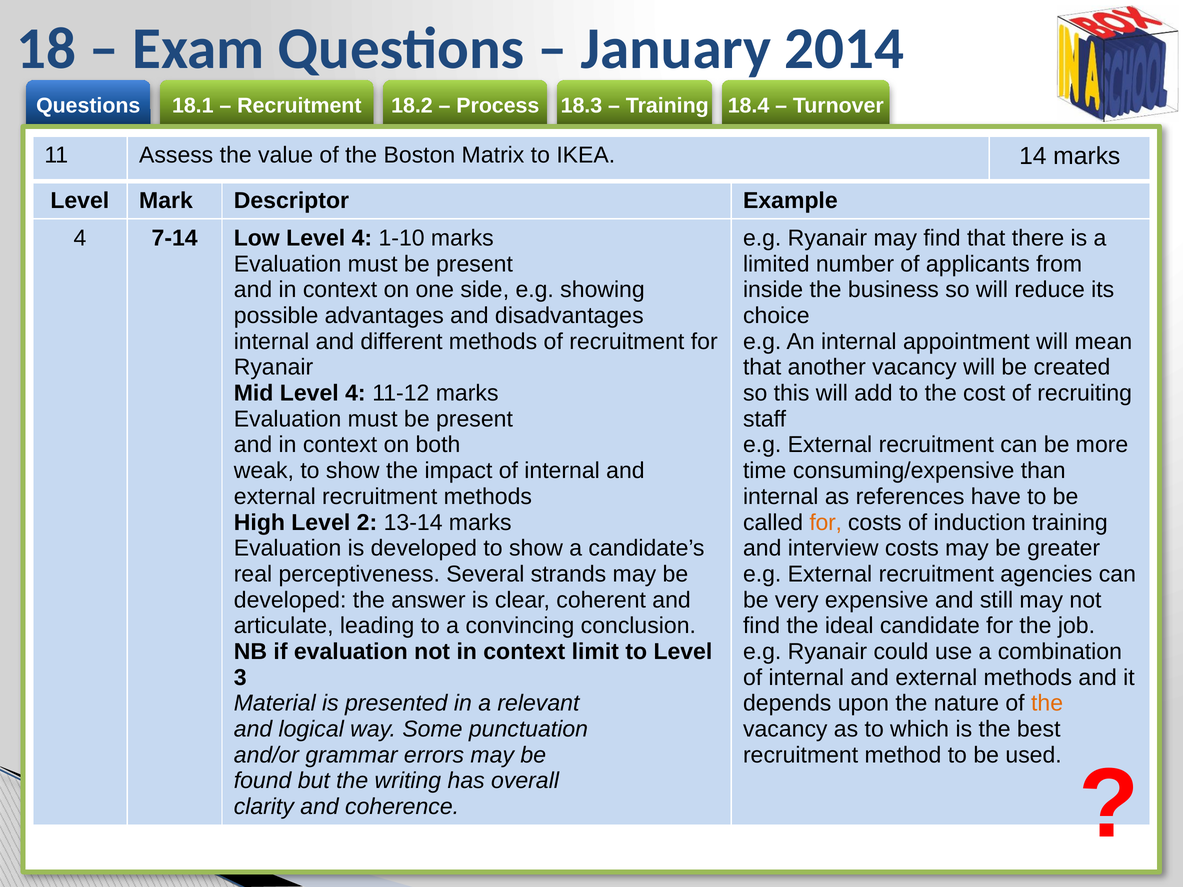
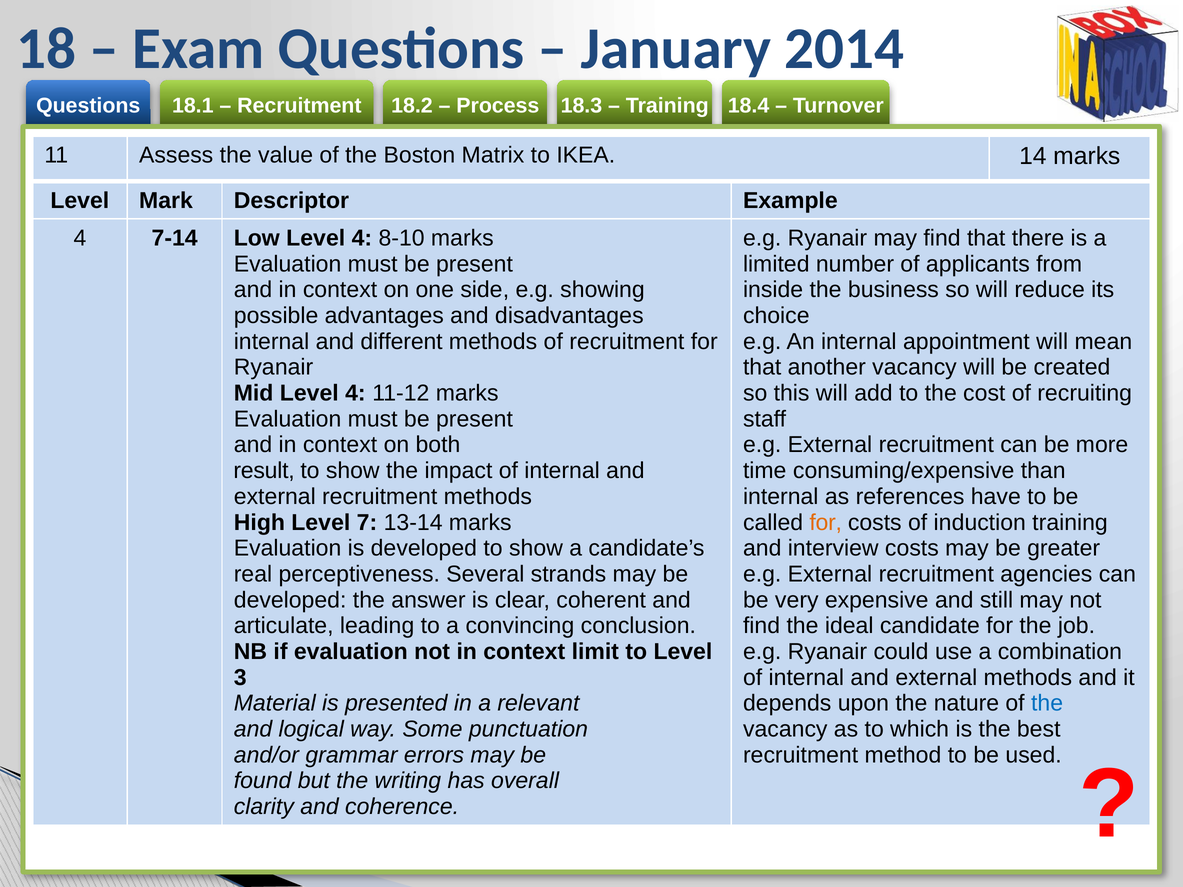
1-10: 1-10 -> 8-10 (402, 238)
weak: weak -> result (264, 471)
2: 2 -> 7 (367, 523)
the colour: orange -> blue (1047, 704)
